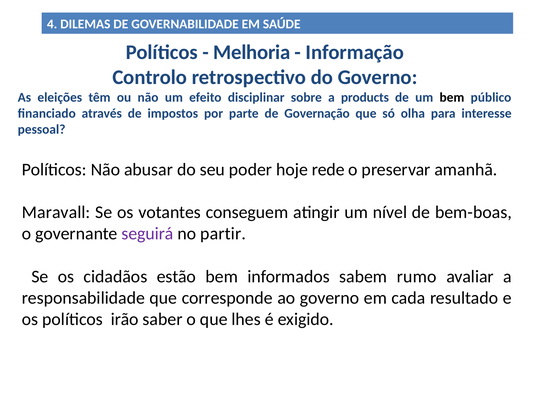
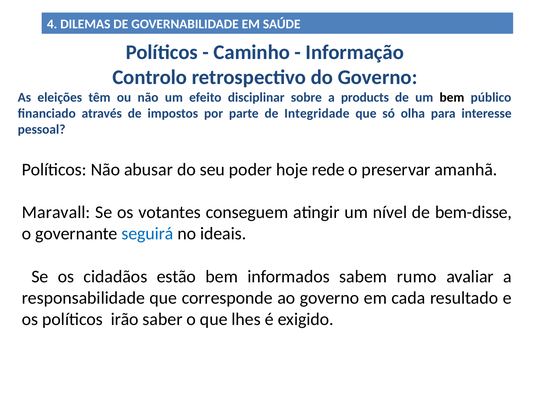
Melhoria: Melhoria -> Caminho (252, 52)
Governação: Governação -> Integridade (317, 113)
bem-boas: bem-boas -> bem-disse (474, 212)
seguirá colour: purple -> blue (148, 233)
partir: partir -> ideais (223, 233)
